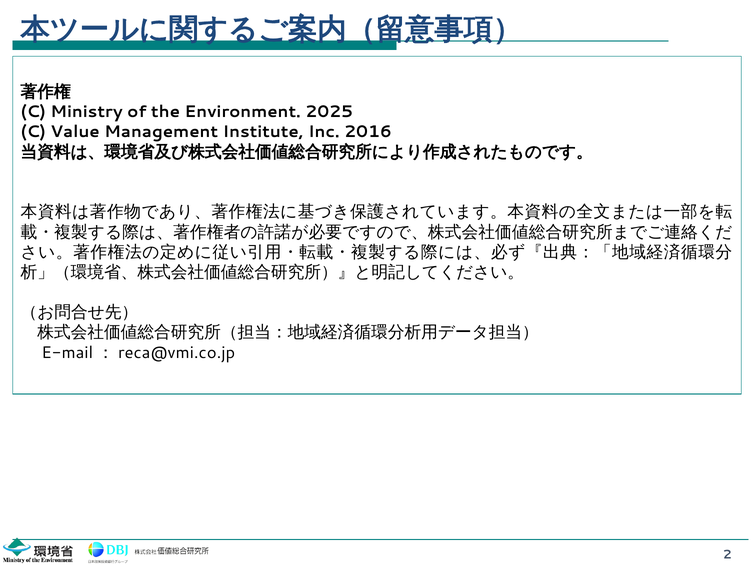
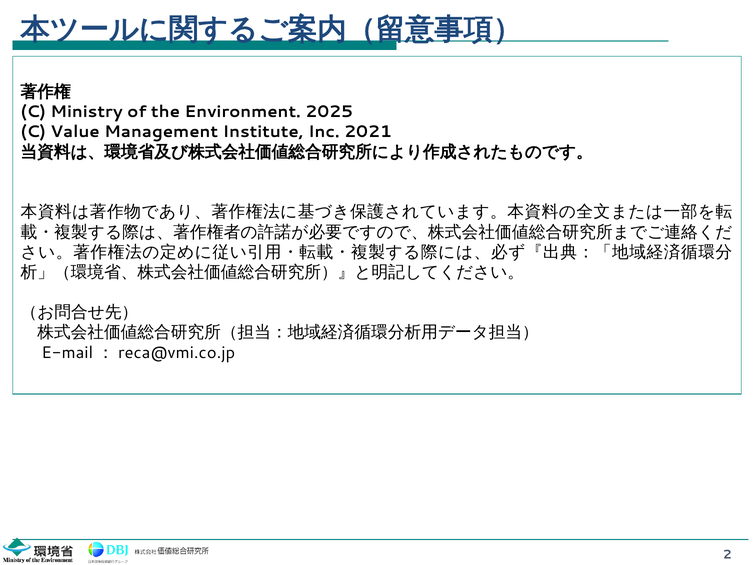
2016: 2016 -> 2021 (368, 132)
